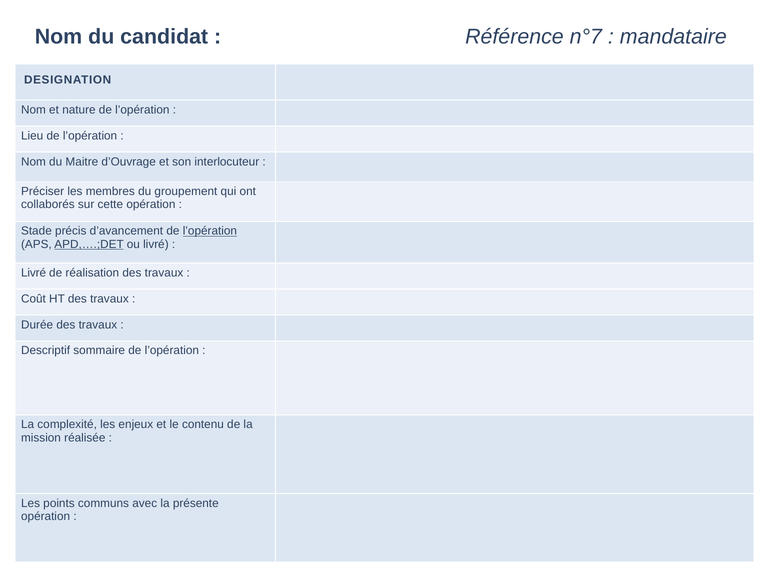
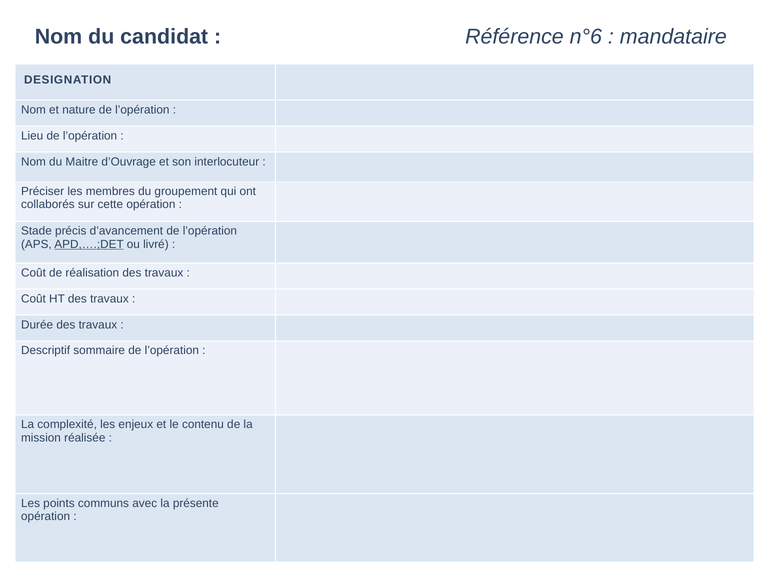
n°7: n°7 -> n°6 (586, 37)
l’opération underline: present -> none (210, 231)
Livré: Livré -> Coût (33, 273)
